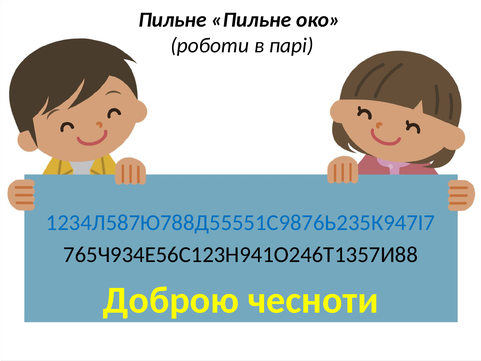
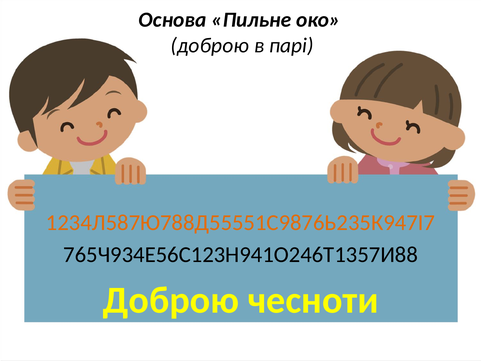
Пильне: Пильне -> Основа (173, 20)
роботи: роботи -> доброю (210, 45)
1234Л587Ю788Д55551С9876Ь235К947І7 colour: blue -> orange (241, 222)
